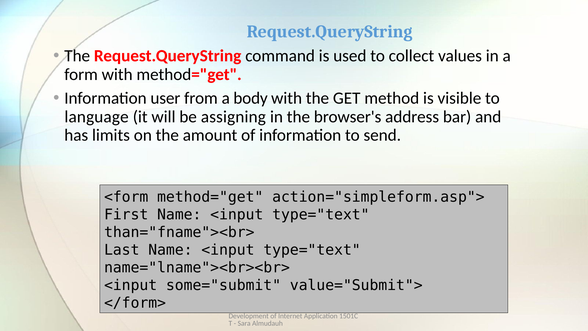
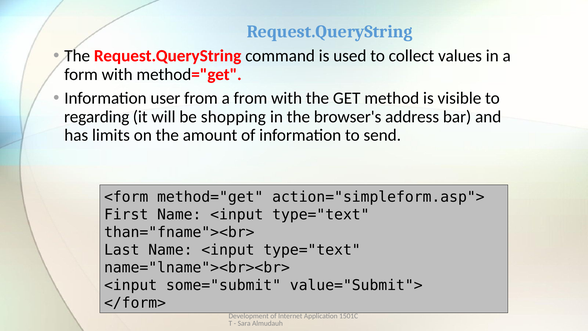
a body: body -> from (251, 98)
language: language -> regarding (97, 117)
assigning: assigning -> shopping (233, 117)
